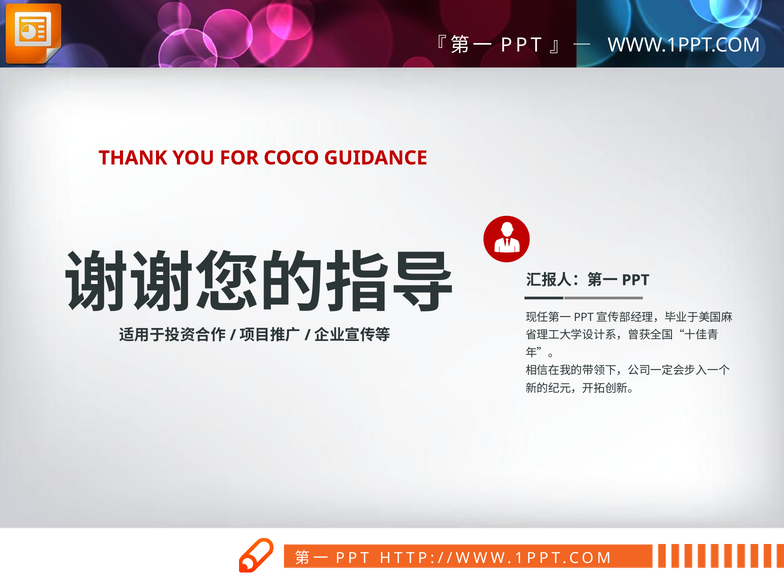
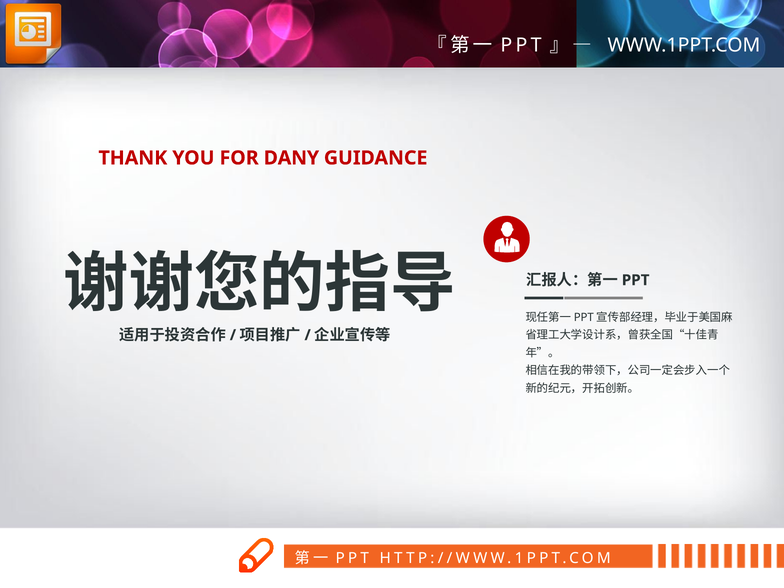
COCO: COCO -> DANY (291, 158)
